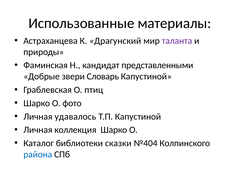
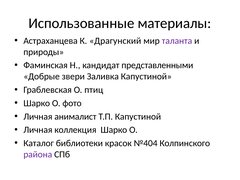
Словарь: Словарь -> Заливка (103, 77)
удавалось: удавалось -> анималист (75, 117)
сказки: сказки -> красок (118, 143)
района colour: blue -> purple (38, 154)
